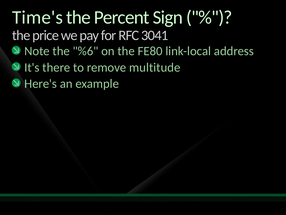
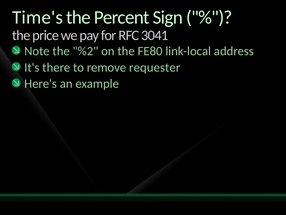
%6: %6 -> %2 (86, 51)
multitude: multitude -> requester (155, 67)
